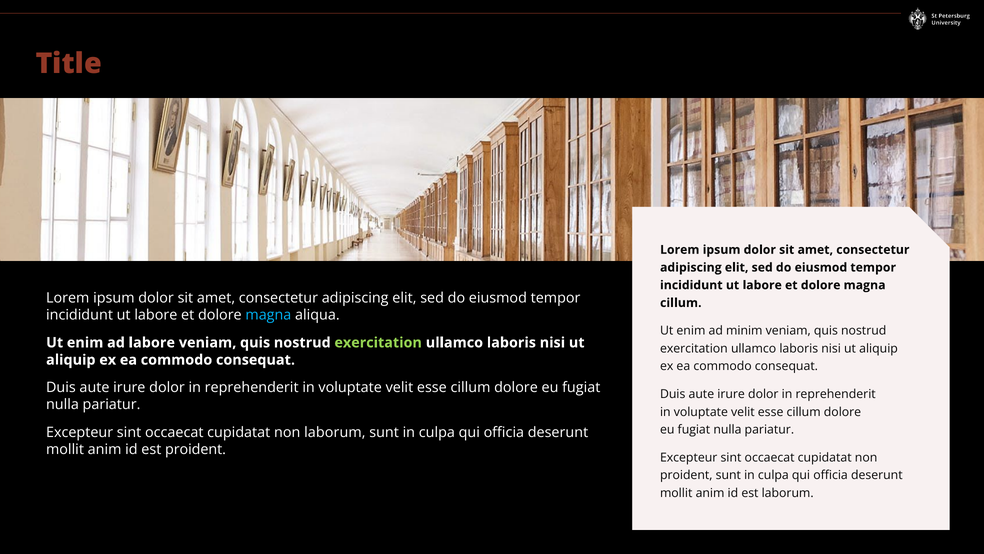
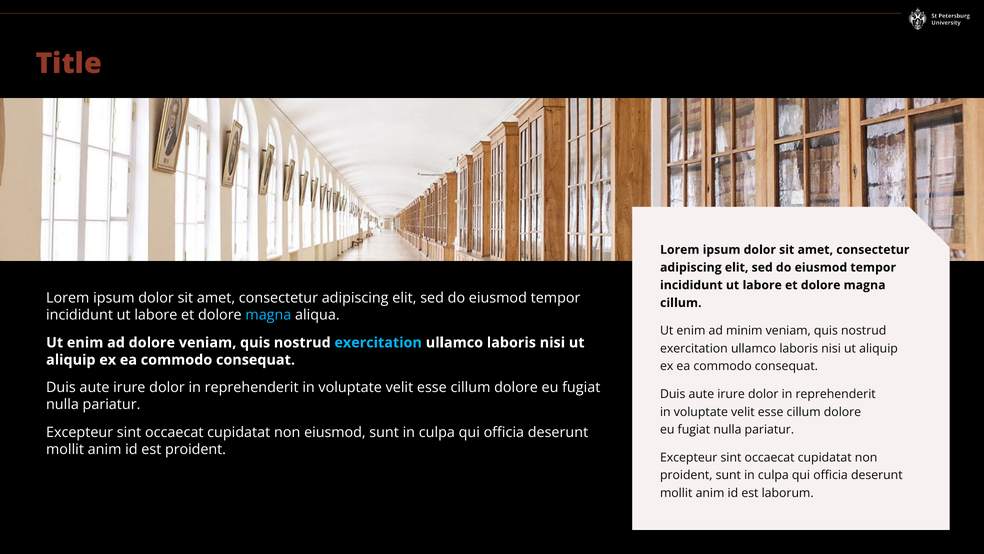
ad labore: labore -> dolore (152, 342)
exercitation colour: light green -> light blue (378, 342)
non laborum: laborum -> eiusmod (335, 432)
